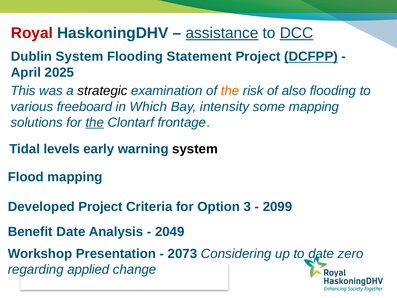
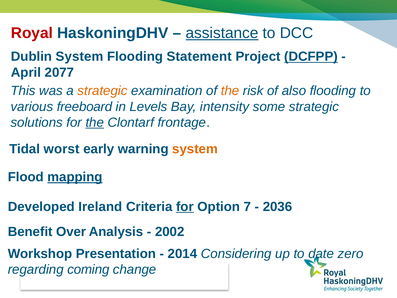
DCC underline: present -> none (296, 33)
2025: 2025 -> 2077 (59, 72)
strategic colour: black -> orange (102, 91)
Which: Which -> Levels (148, 107)
some mapping: mapping -> strategic (314, 107)
levels: levels -> worst (62, 149)
system colour: black -> orange (195, 149)
mapping underline: none -> present (75, 177)
Developed Project: Project -> Ireland (100, 207)
for underline: none -> present (185, 207)
3: 3 -> 7 (247, 207)
2099: 2099 -> 2036 (277, 207)
Benefit Date: Date -> Over (71, 232)
2049: 2049 -> 2002 (170, 232)
2073: 2073 -> 2014 (182, 254)
applied: applied -> coming (88, 269)
